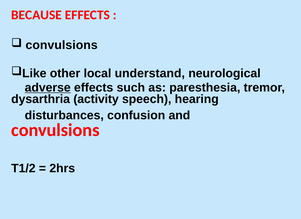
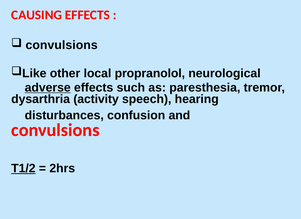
BECAUSE: BECAUSE -> CAUSING (37, 15)
understand: understand -> propranolol (150, 73)
T1/2 underline: none -> present (23, 168)
